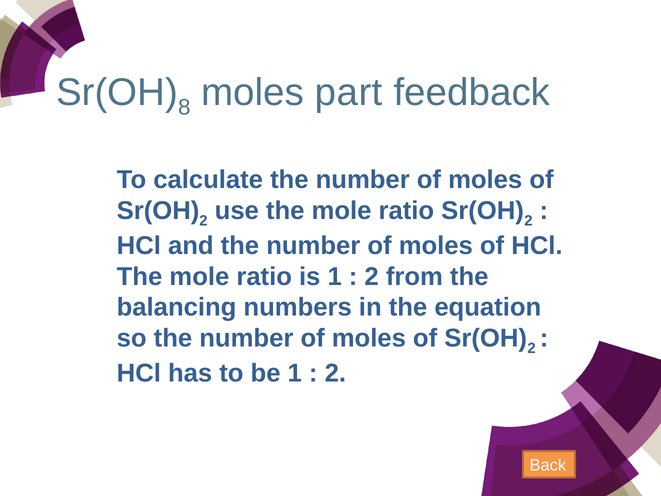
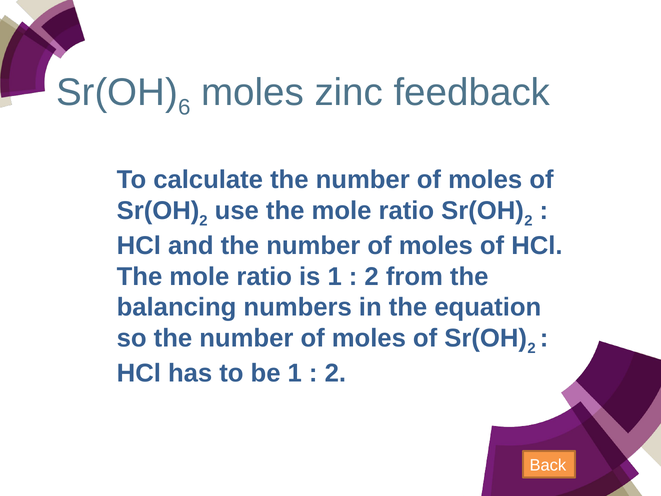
8: 8 -> 6 (184, 107)
moles part: part -> zinc (349, 92)
